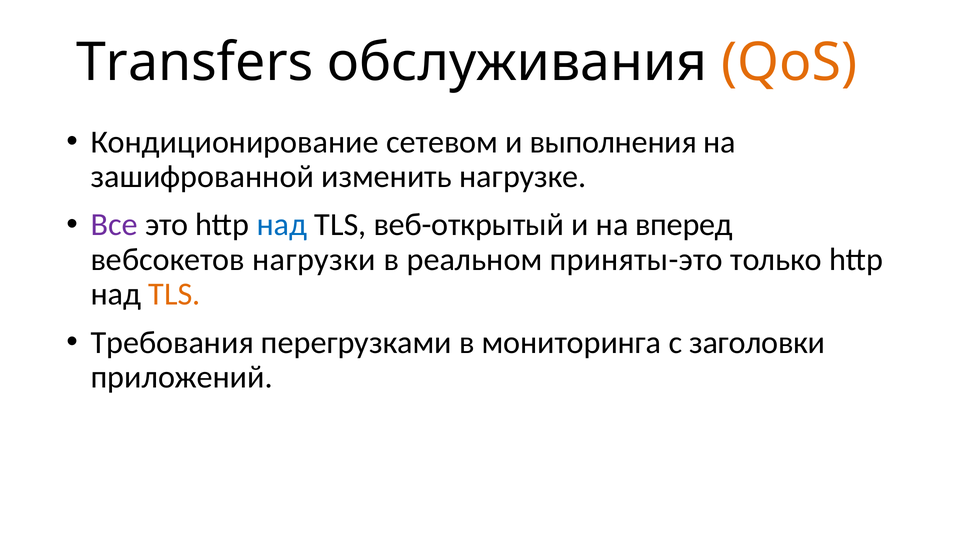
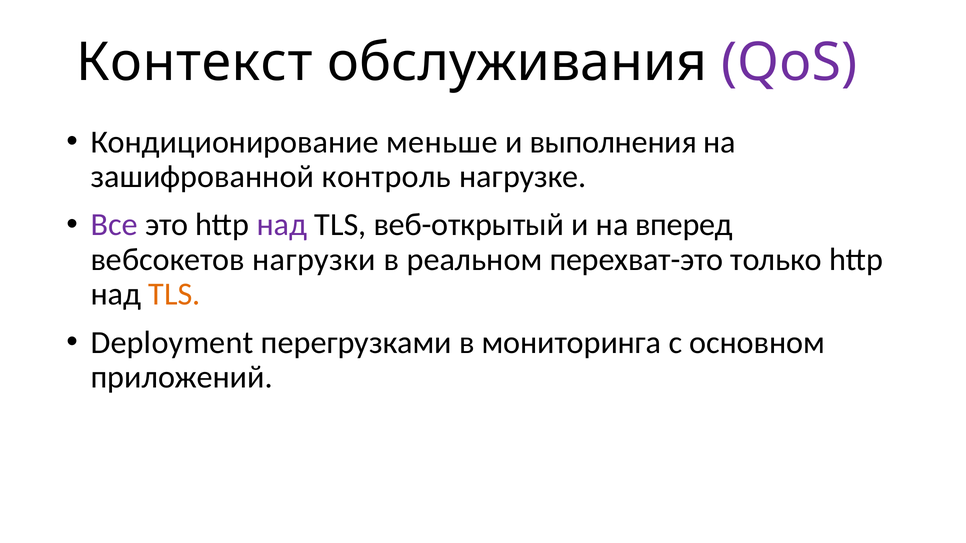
Transfers: Transfers -> Контекст (194, 62)
QoS colour: orange -> purple (789, 62)
сетевом: сетевом -> меньше (442, 142)
изменить: изменить -> контроль (386, 177)
над colour: blue -> purple (282, 225)
приняты-это: приняты-это -> перехват-это (637, 260)
Требования: Требования -> Deployment (172, 343)
заголовки: заголовки -> основном (757, 343)
